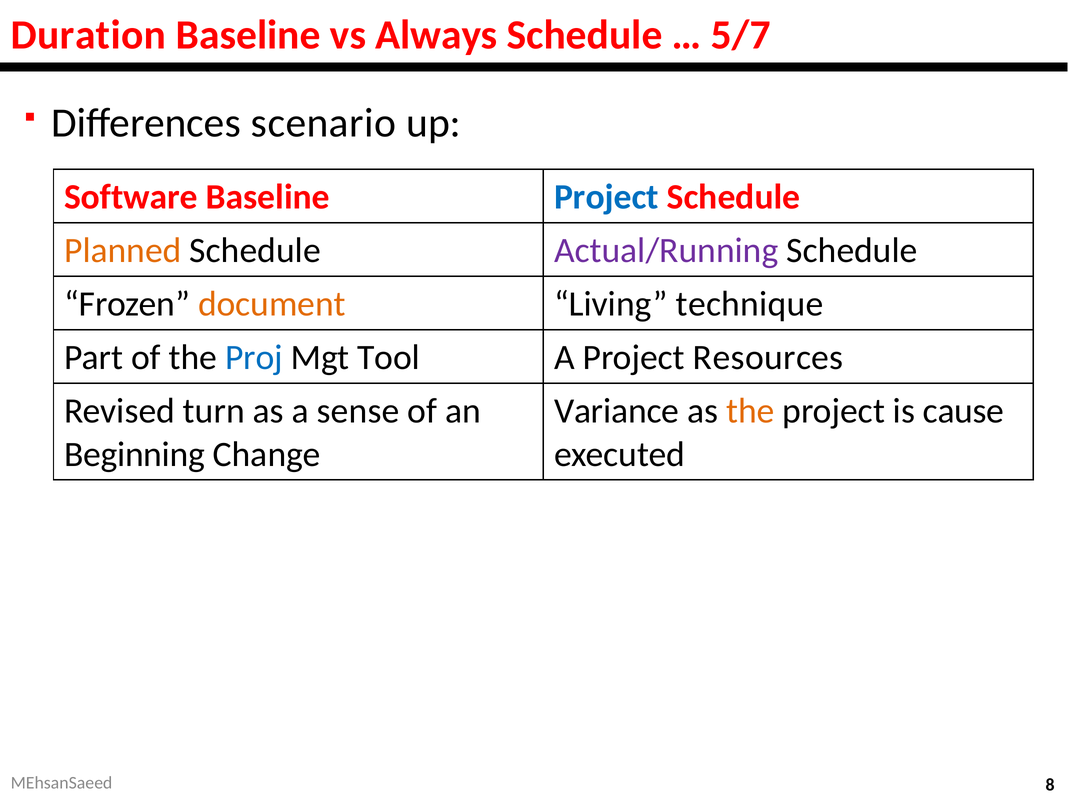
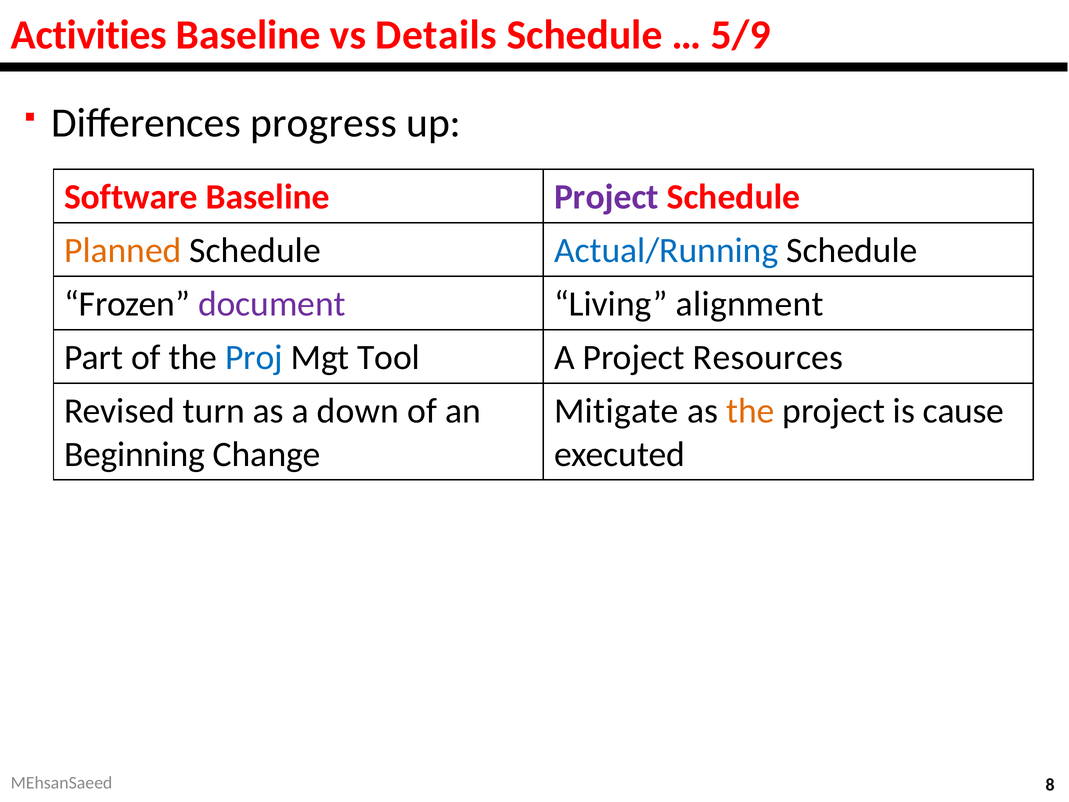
Duration: Duration -> Activities (89, 35)
Always: Always -> Details (436, 35)
5/7: 5/7 -> 5/9 (741, 35)
scenario: scenario -> progress (324, 123)
Project colour: blue -> purple (606, 197)
Actual/Running colour: purple -> blue (666, 250)
document colour: orange -> purple (272, 304)
technique: technique -> alignment (750, 304)
sense: sense -> down (358, 411)
Variance: Variance -> Mitigate (616, 411)
